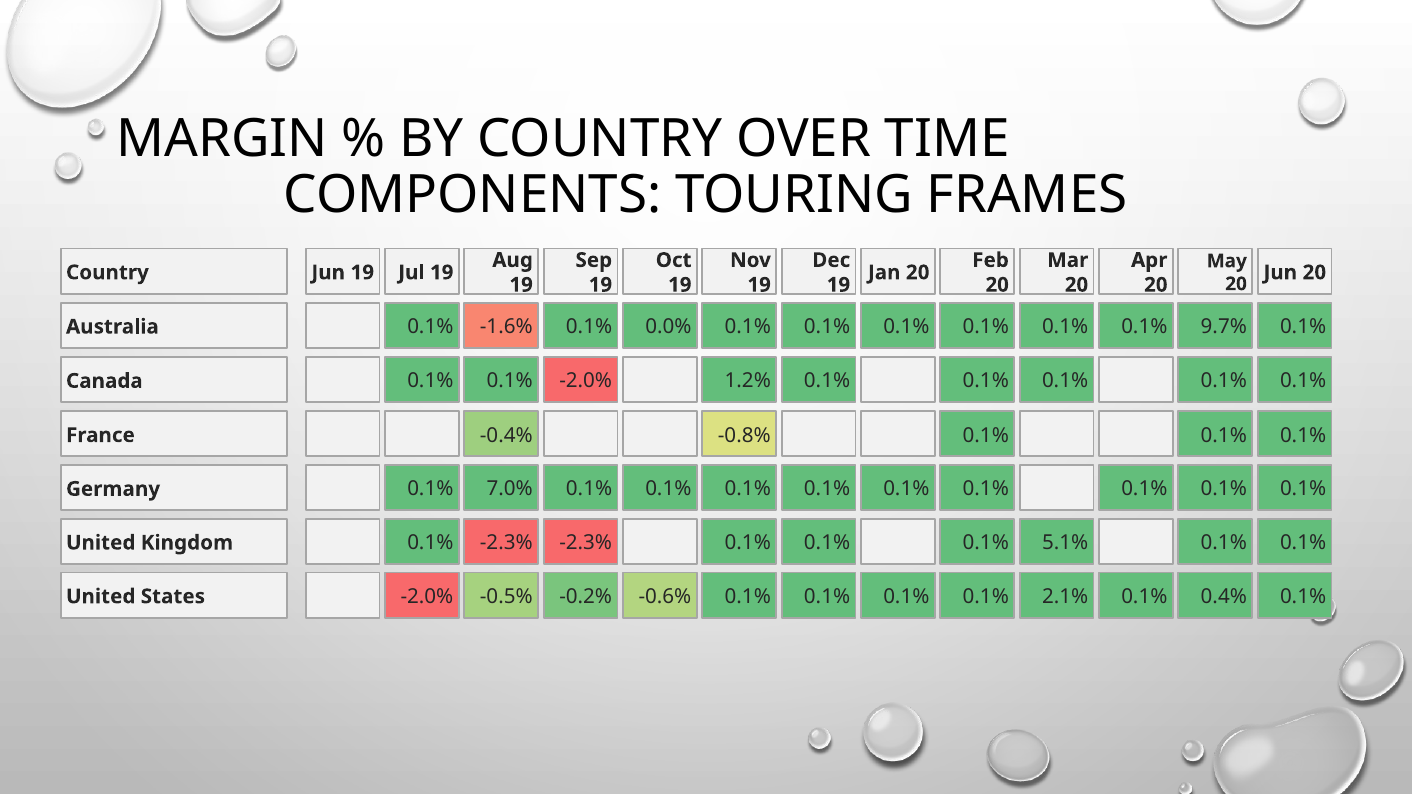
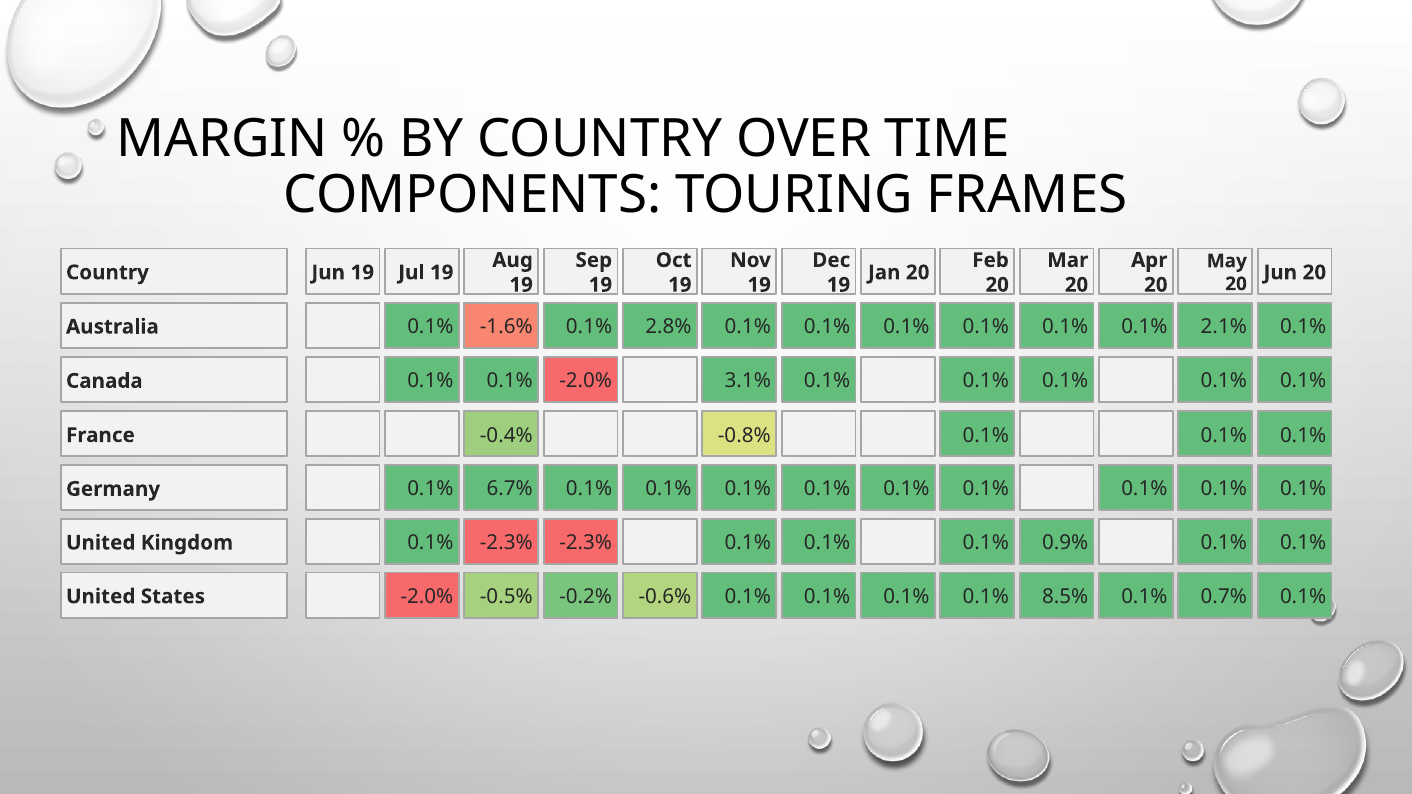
0.0%: 0.0% -> 2.8% (668, 327)
9.7%: 9.7% -> 2.1% (1224, 327)
1.2%: 1.2% -> 3.1% (748, 381)
7.0%: 7.0% -> 6.7% (510, 489)
5.1%: 5.1% -> 0.9% (1065, 543)
2.1%: 2.1% -> 8.5% (1065, 597)
0.4%: 0.4% -> 0.7% (1224, 597)
